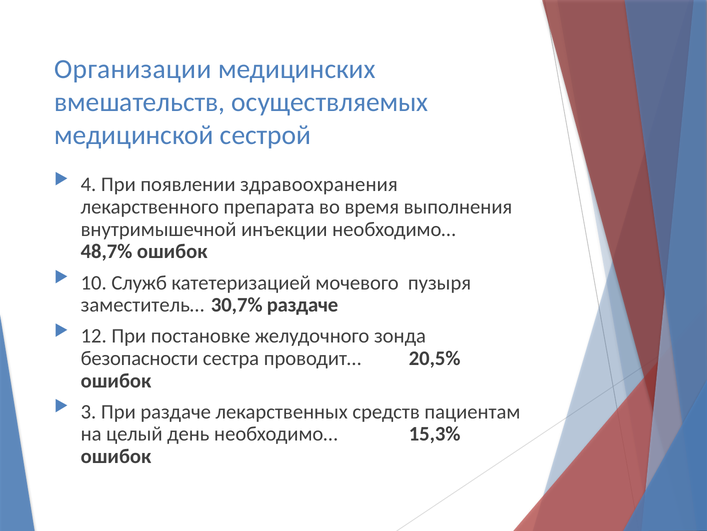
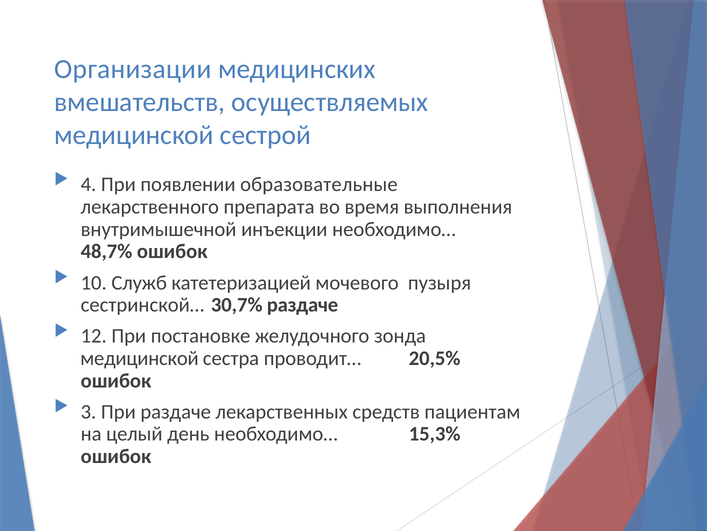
здравоохранения: здравоохранения -> образовательные (319, 184)
заместитель…: заместитель… -> сестринской… (142, 305)
безопасности: безопасности -> медицинской (140, 358)
